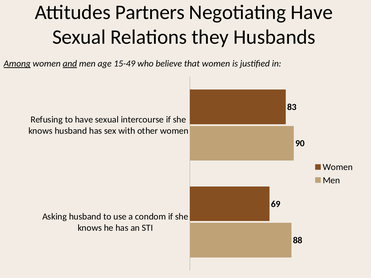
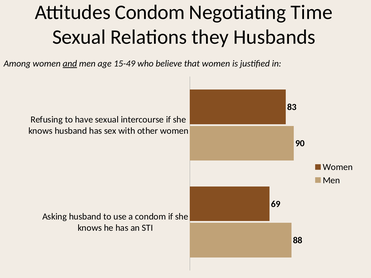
Attitudes Partners: Partners -> Condom (150, 12)
Negotiating Have: Have -> Time (312, 12)
Among underline: present -> none (17, 64)
